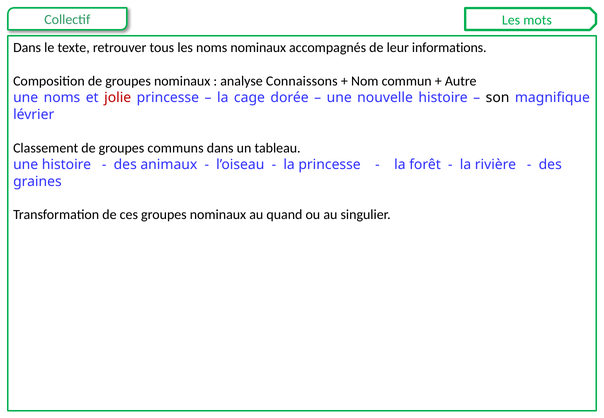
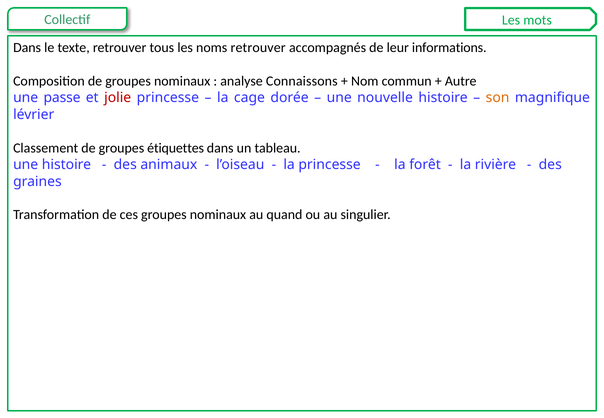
noms nominaux: nominaux -> retrouver (258, 48)
une noms: noms -> passe (62, 98)
son colour: black -> orange (498, 98)
communs: communs -> étiquettes (176, 148)
